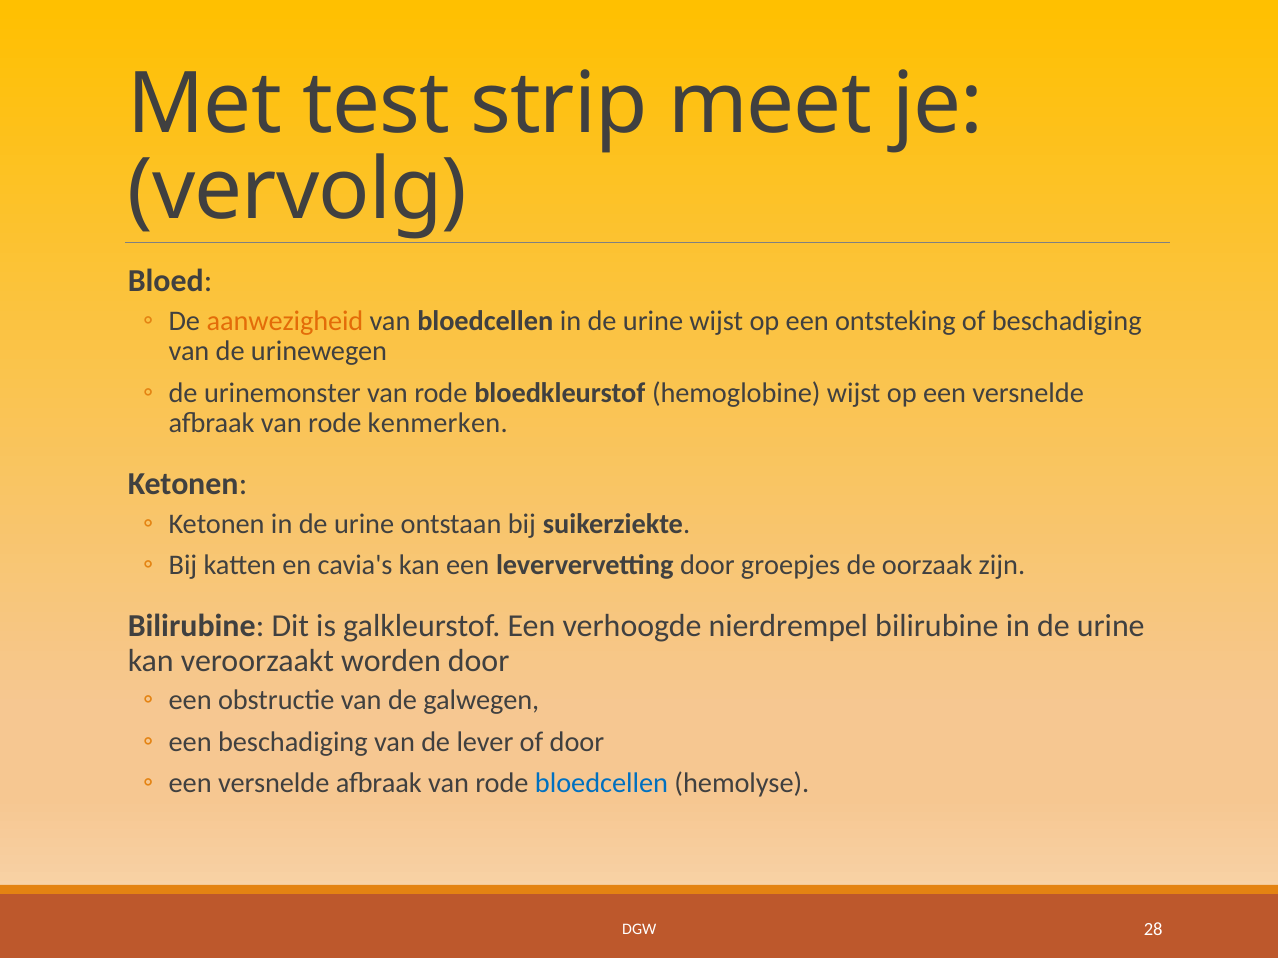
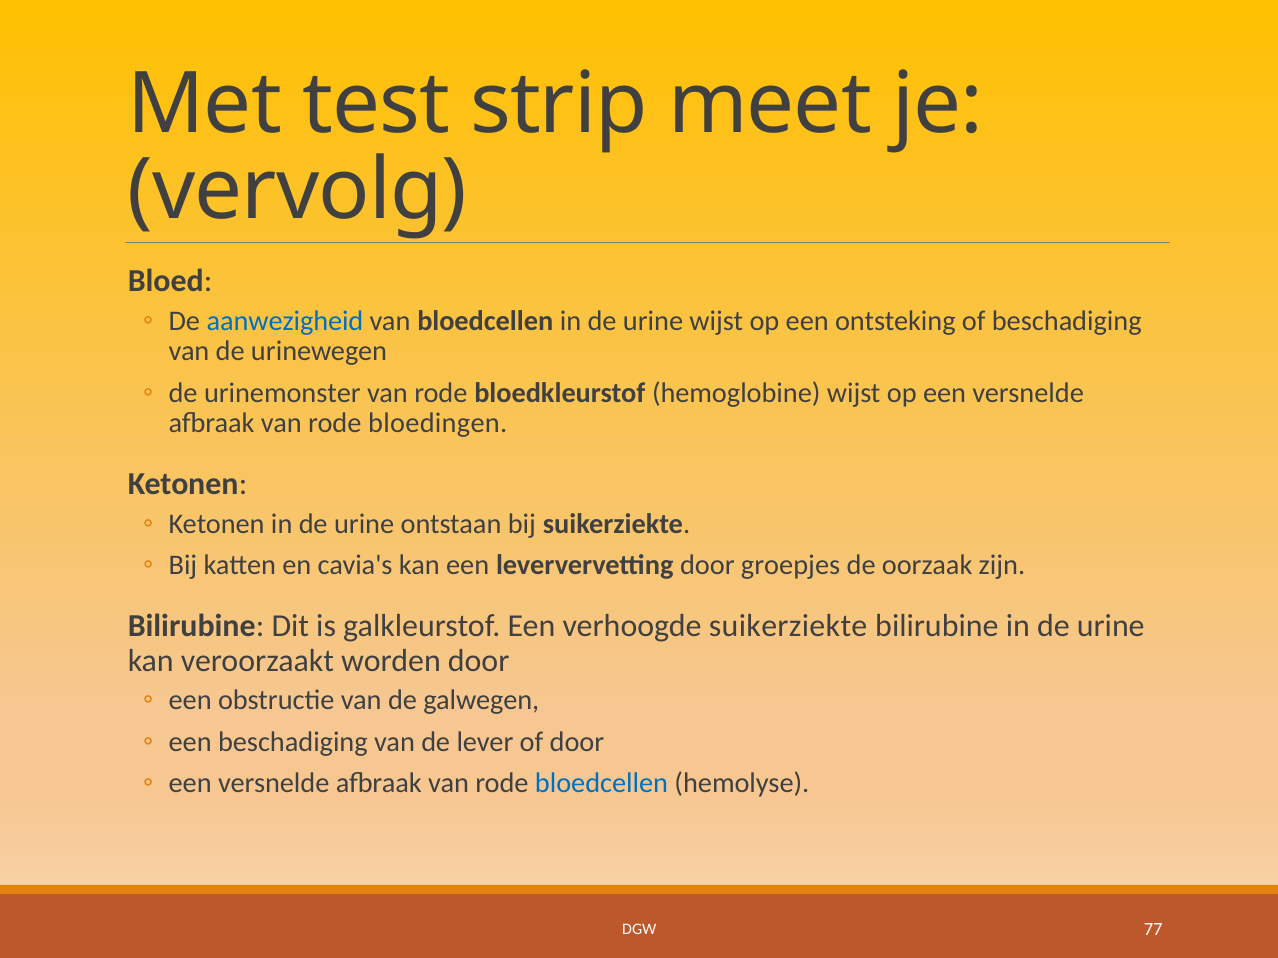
aanwezigheid colour: orange -> blue (285, 321)
kenmerken: kenmerken -> bloedingen (438, 424)
verhoogde nierdrempel: nierdrempel -> suikerziekte (788, 627)
28: 28 -> 77 (1153, 930)
